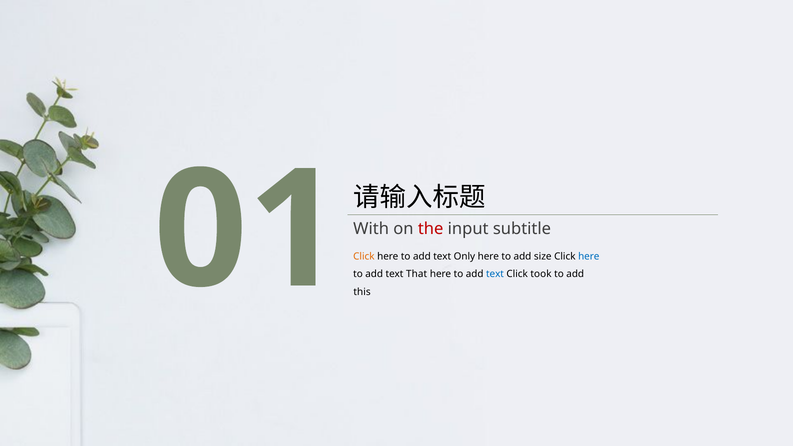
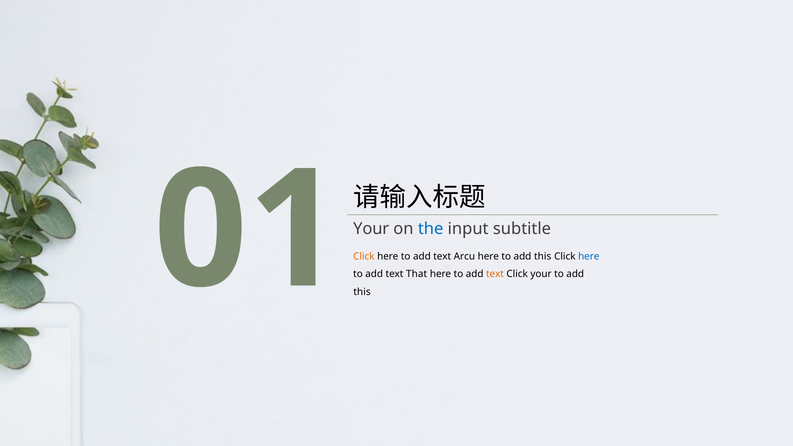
With: With -> Your (371, 229)
the colour: red -> blue (431, 229)
Only: Only -> Arcu (464, 256)
here to add size: size -> this (543, 256)
text colour: blue -> orange (495, 274)
Click took: took -> your (541, 274)
